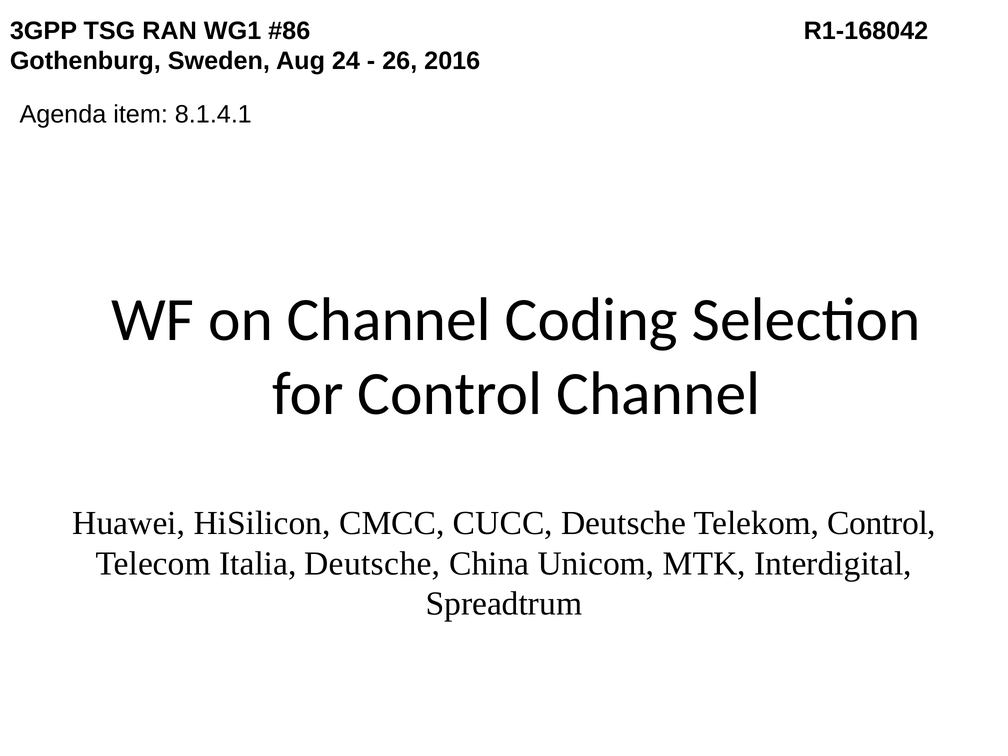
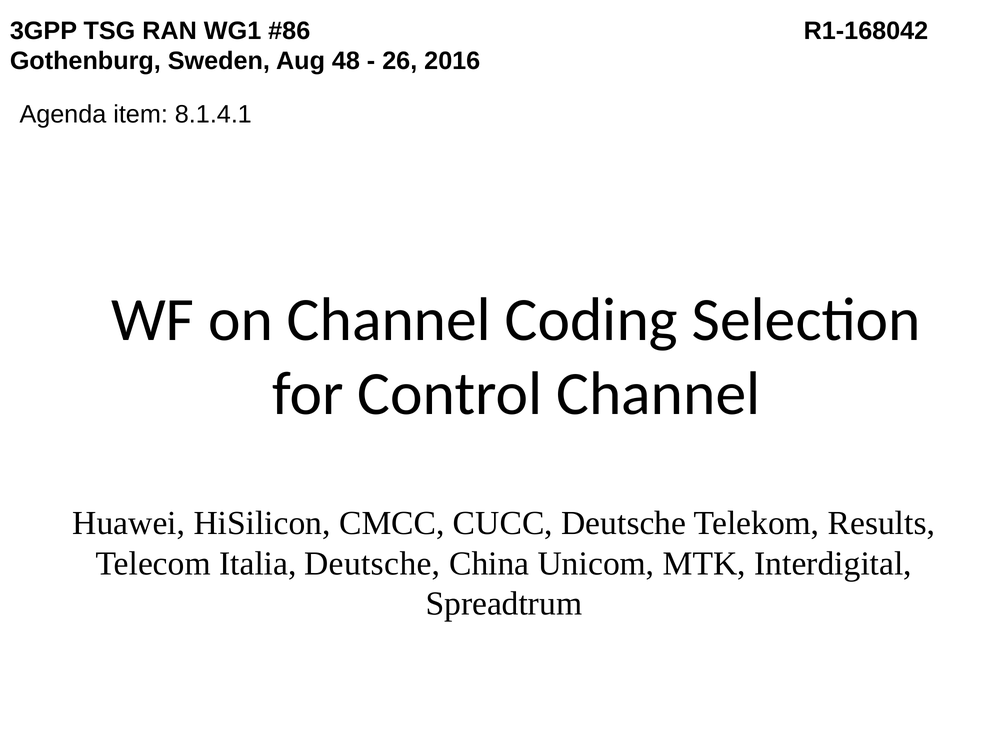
24: 24 -> 48 (346, 61)
Telekom Control: Control -> Results (881, 523)
